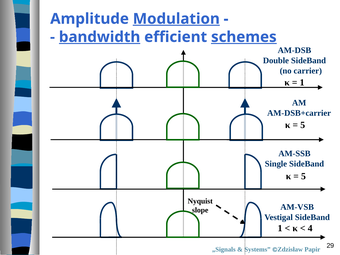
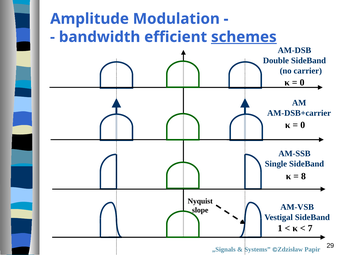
Modulation underline: present -> none (176, 19)
bandwidth underline: present -> none (100, 37)
1: 1 -> 0 (302, 83)
5: 5 -> 0 (303, 125)
5: 5 -> 8 (303, 176)
4: 4 -> 7 (310, 228)
